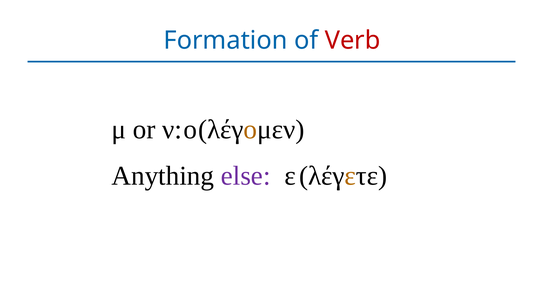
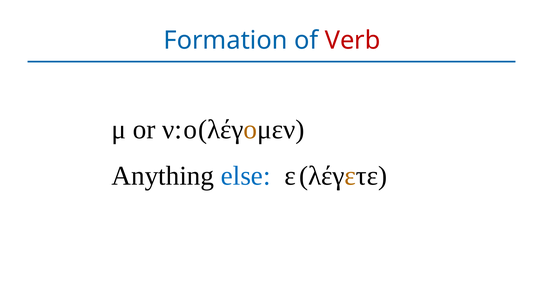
else colour: purple -> blue (246, 176)
